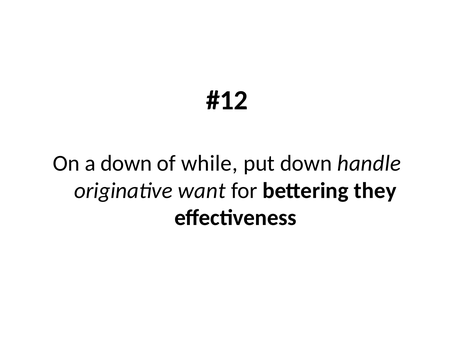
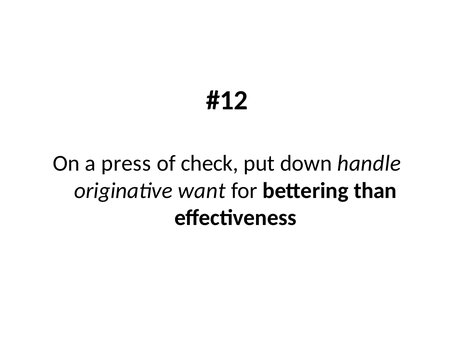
a down: down -> press (126, 163)
while: while -> check (210, 163)
they: they -> than (375, 190)
